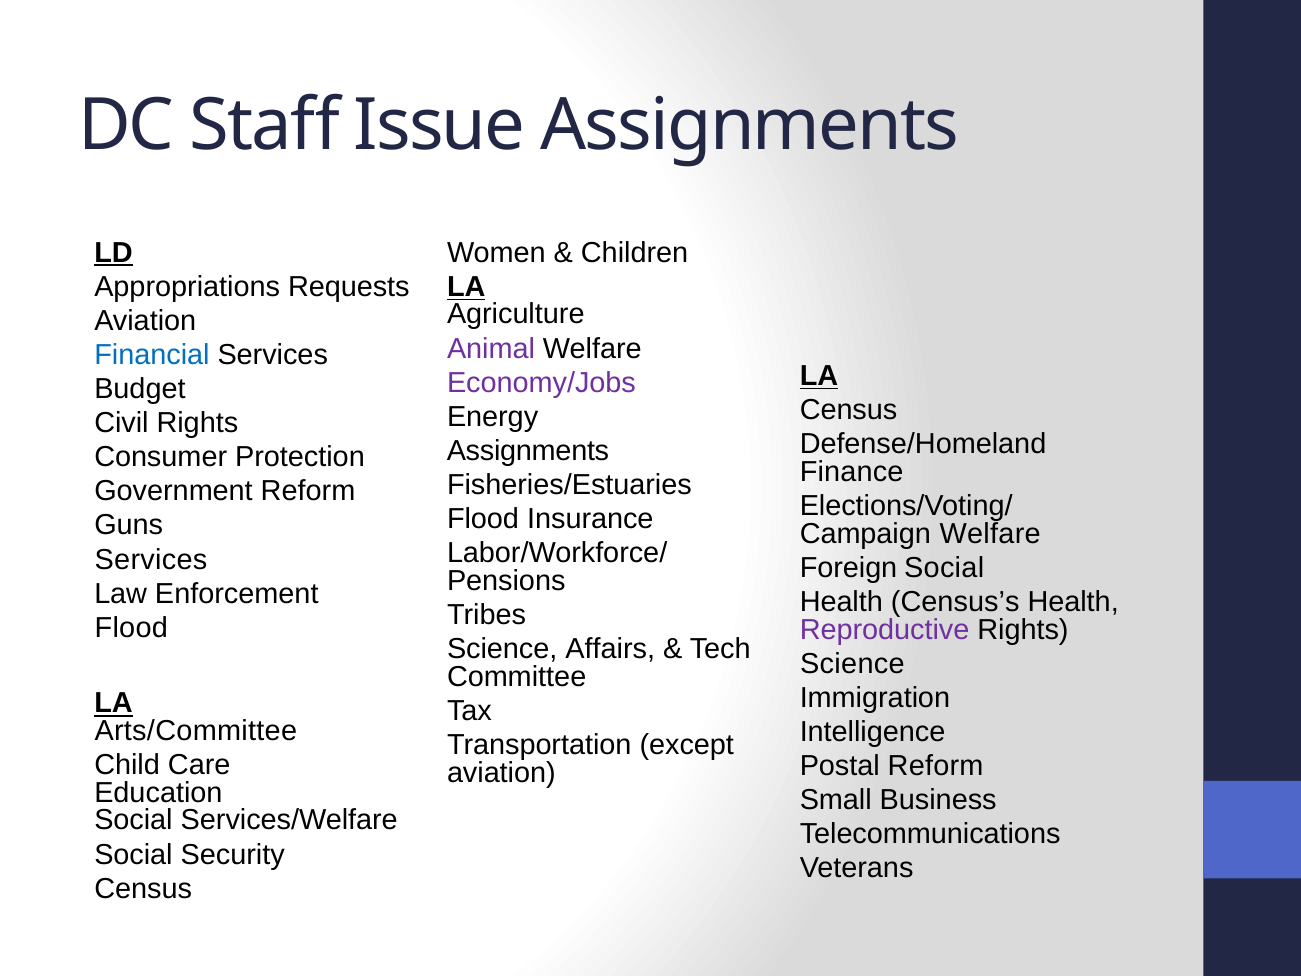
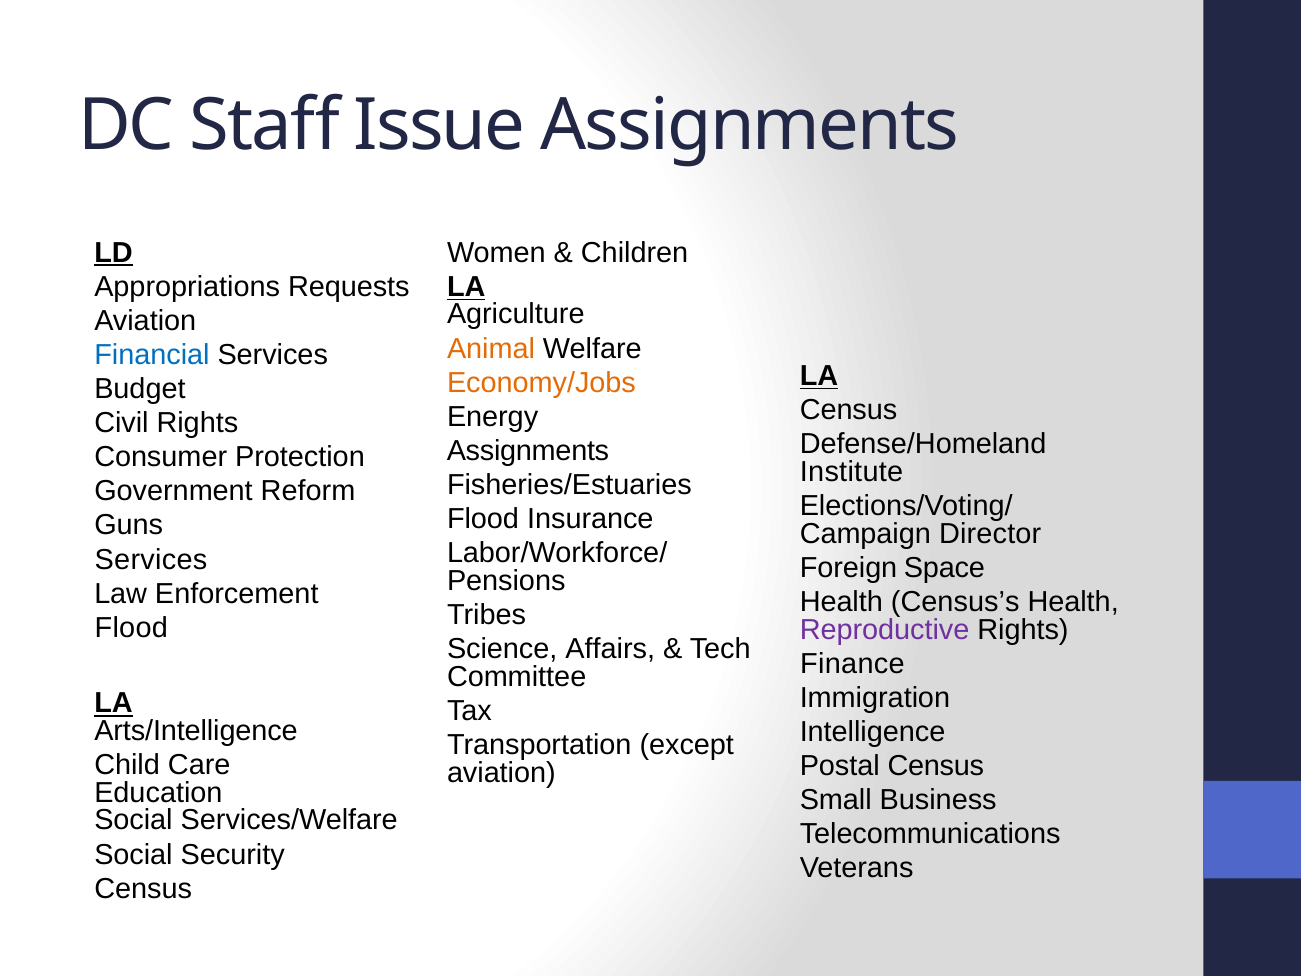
Animal colour: purple -> orange (491, 348)
Economy/Jobs colour: purple -> orange (541, 383)
Finance: Finance -> Institute (852, 471)
Welfare: Welfare -> Director (990, 533)
Foreign Social: Social -> Space (944, 567)
Science: Science -> Finance (852, 663)
Arts/Committee: Arts/Committee -> Arts/Intelligence (196, 731)
Postal Reform: Reform -> Census (936, 766)
